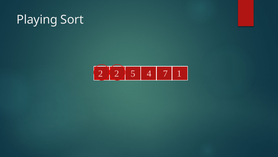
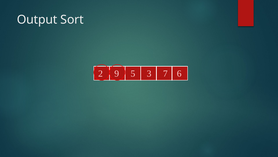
Playing: Playing -> Output (37, 20)
2 2: 2 -> 9 (117, 73)
4: 4 -> 3 (149, 73)
1: 1 -> 6 (179, 73)
